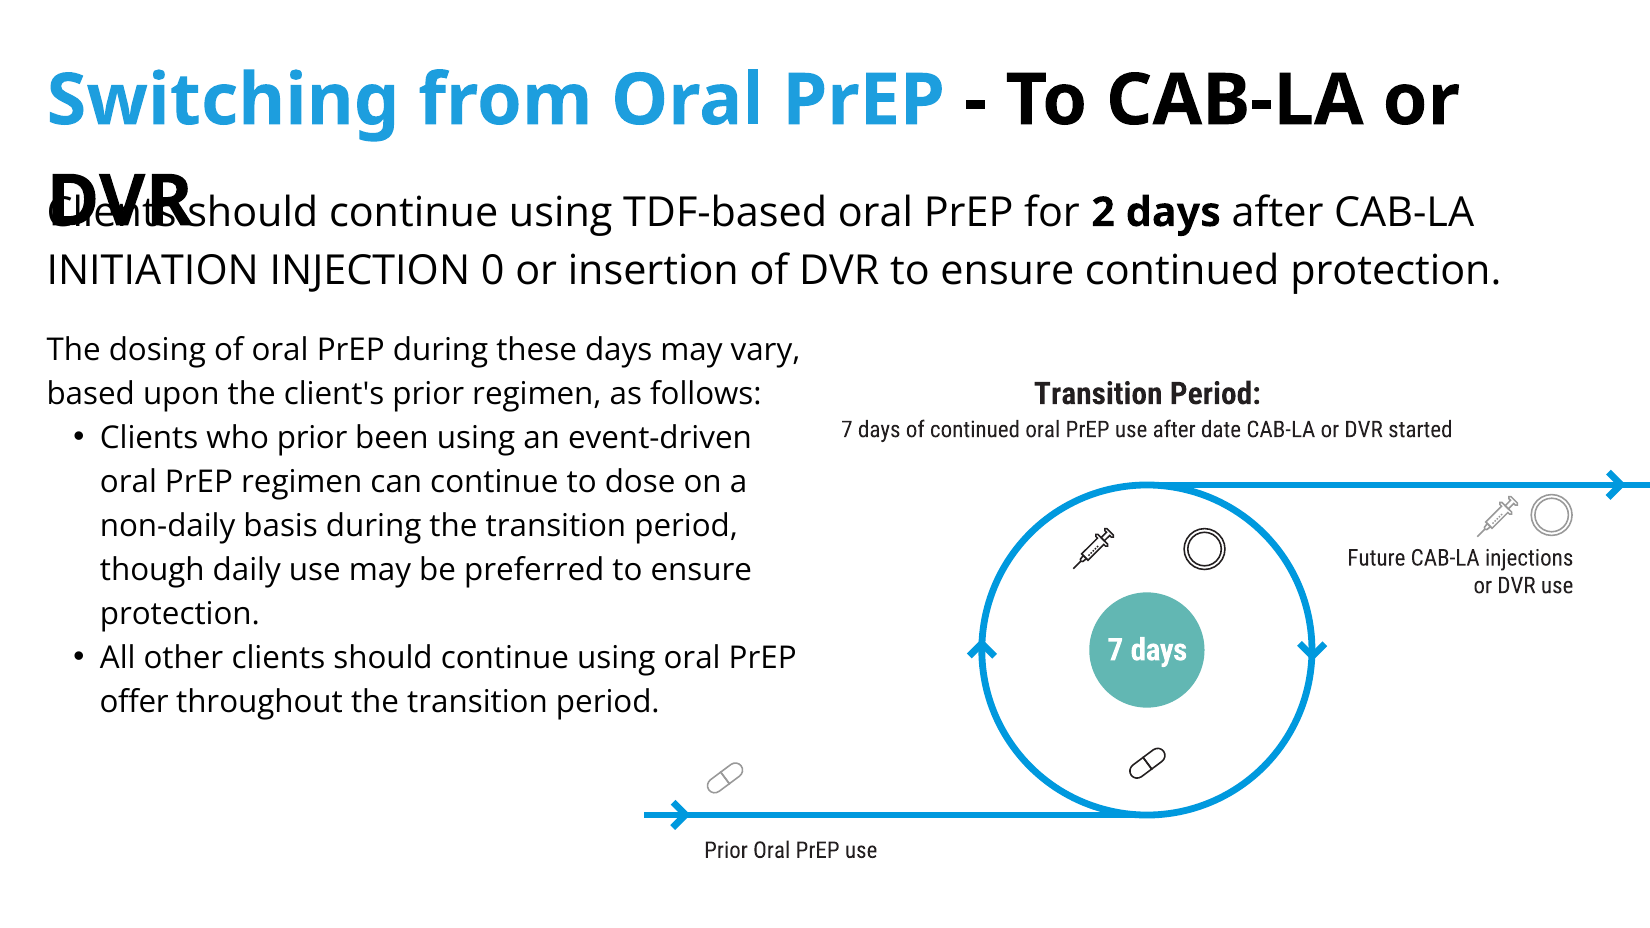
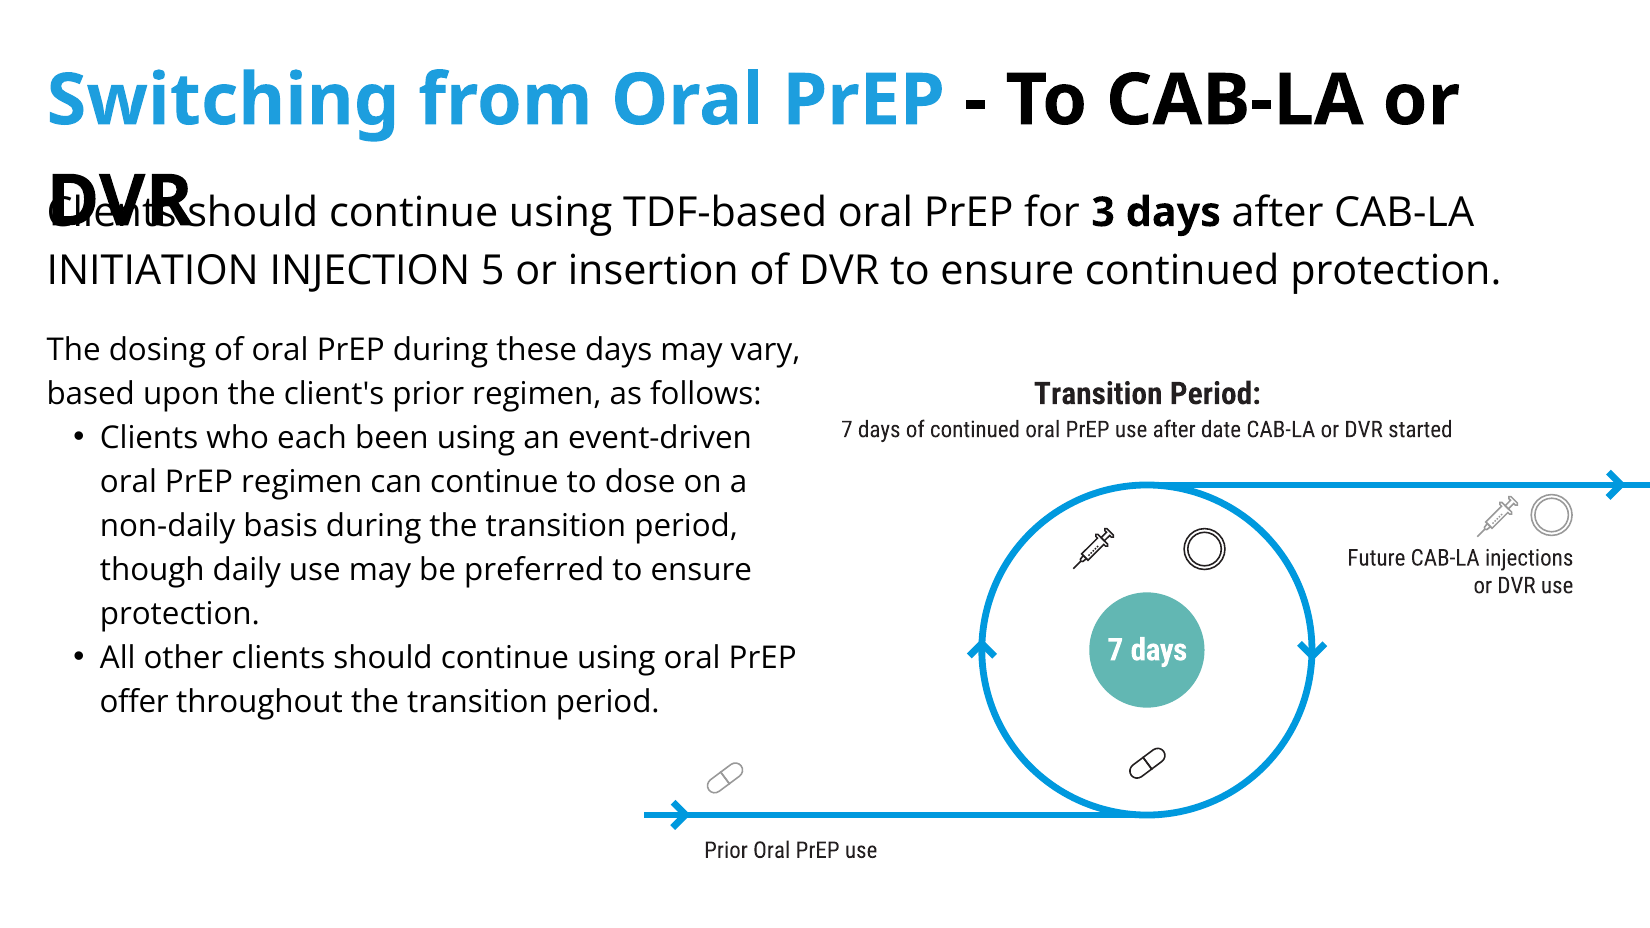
2: 2 -> 3 (1103, 213)
0: 0 -> 5 (493, 271)
who prior: prior -> each (312, 438)
